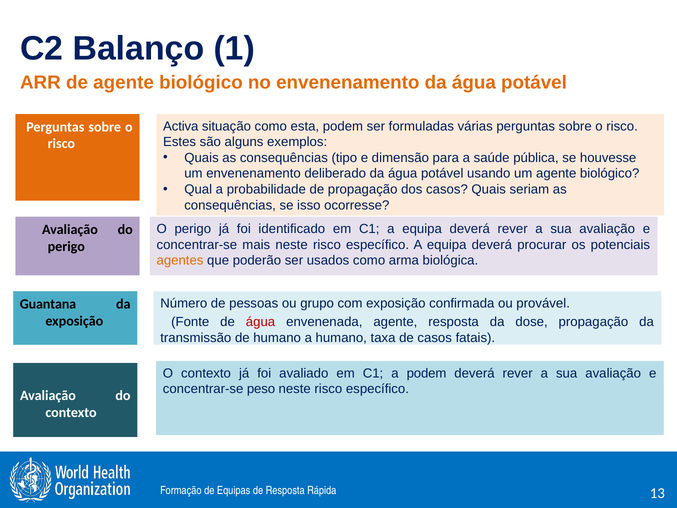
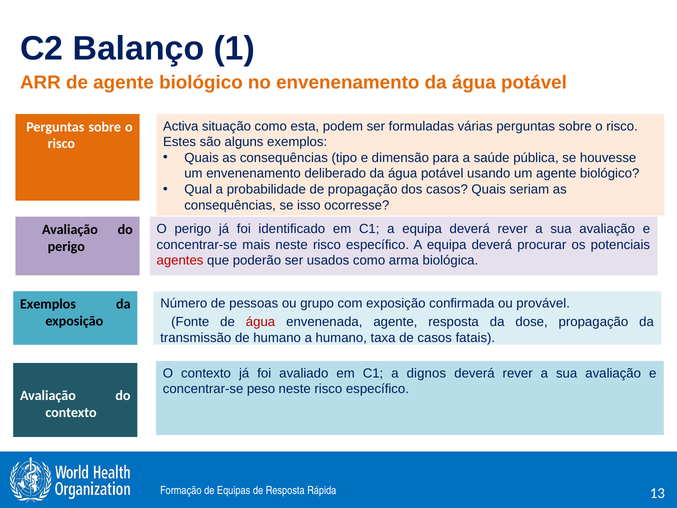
agentes colour: orange -> red (180, 260)
Guantana: Guantana -> Exemplos (48, 304)
a podem: podem -> dignos (426, 373)
